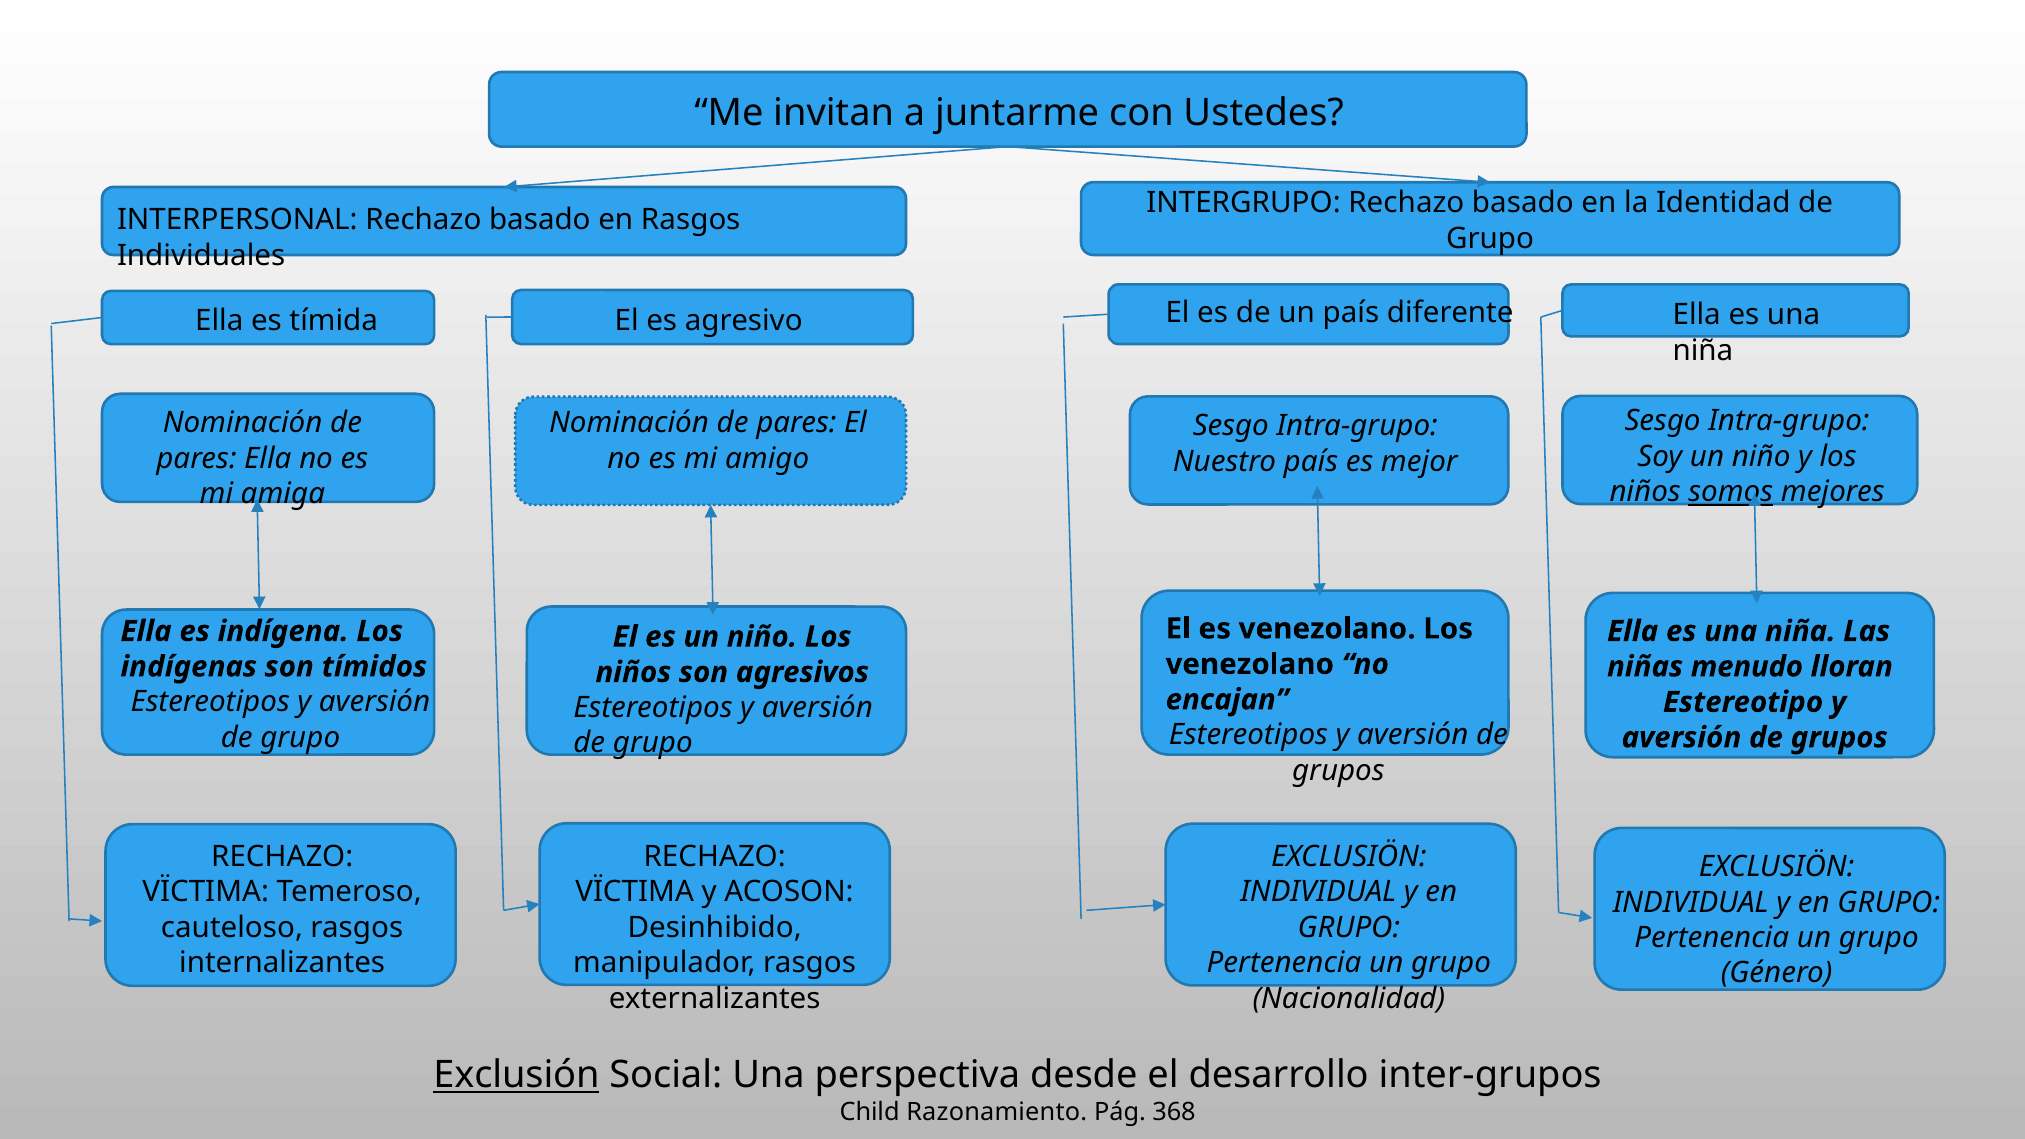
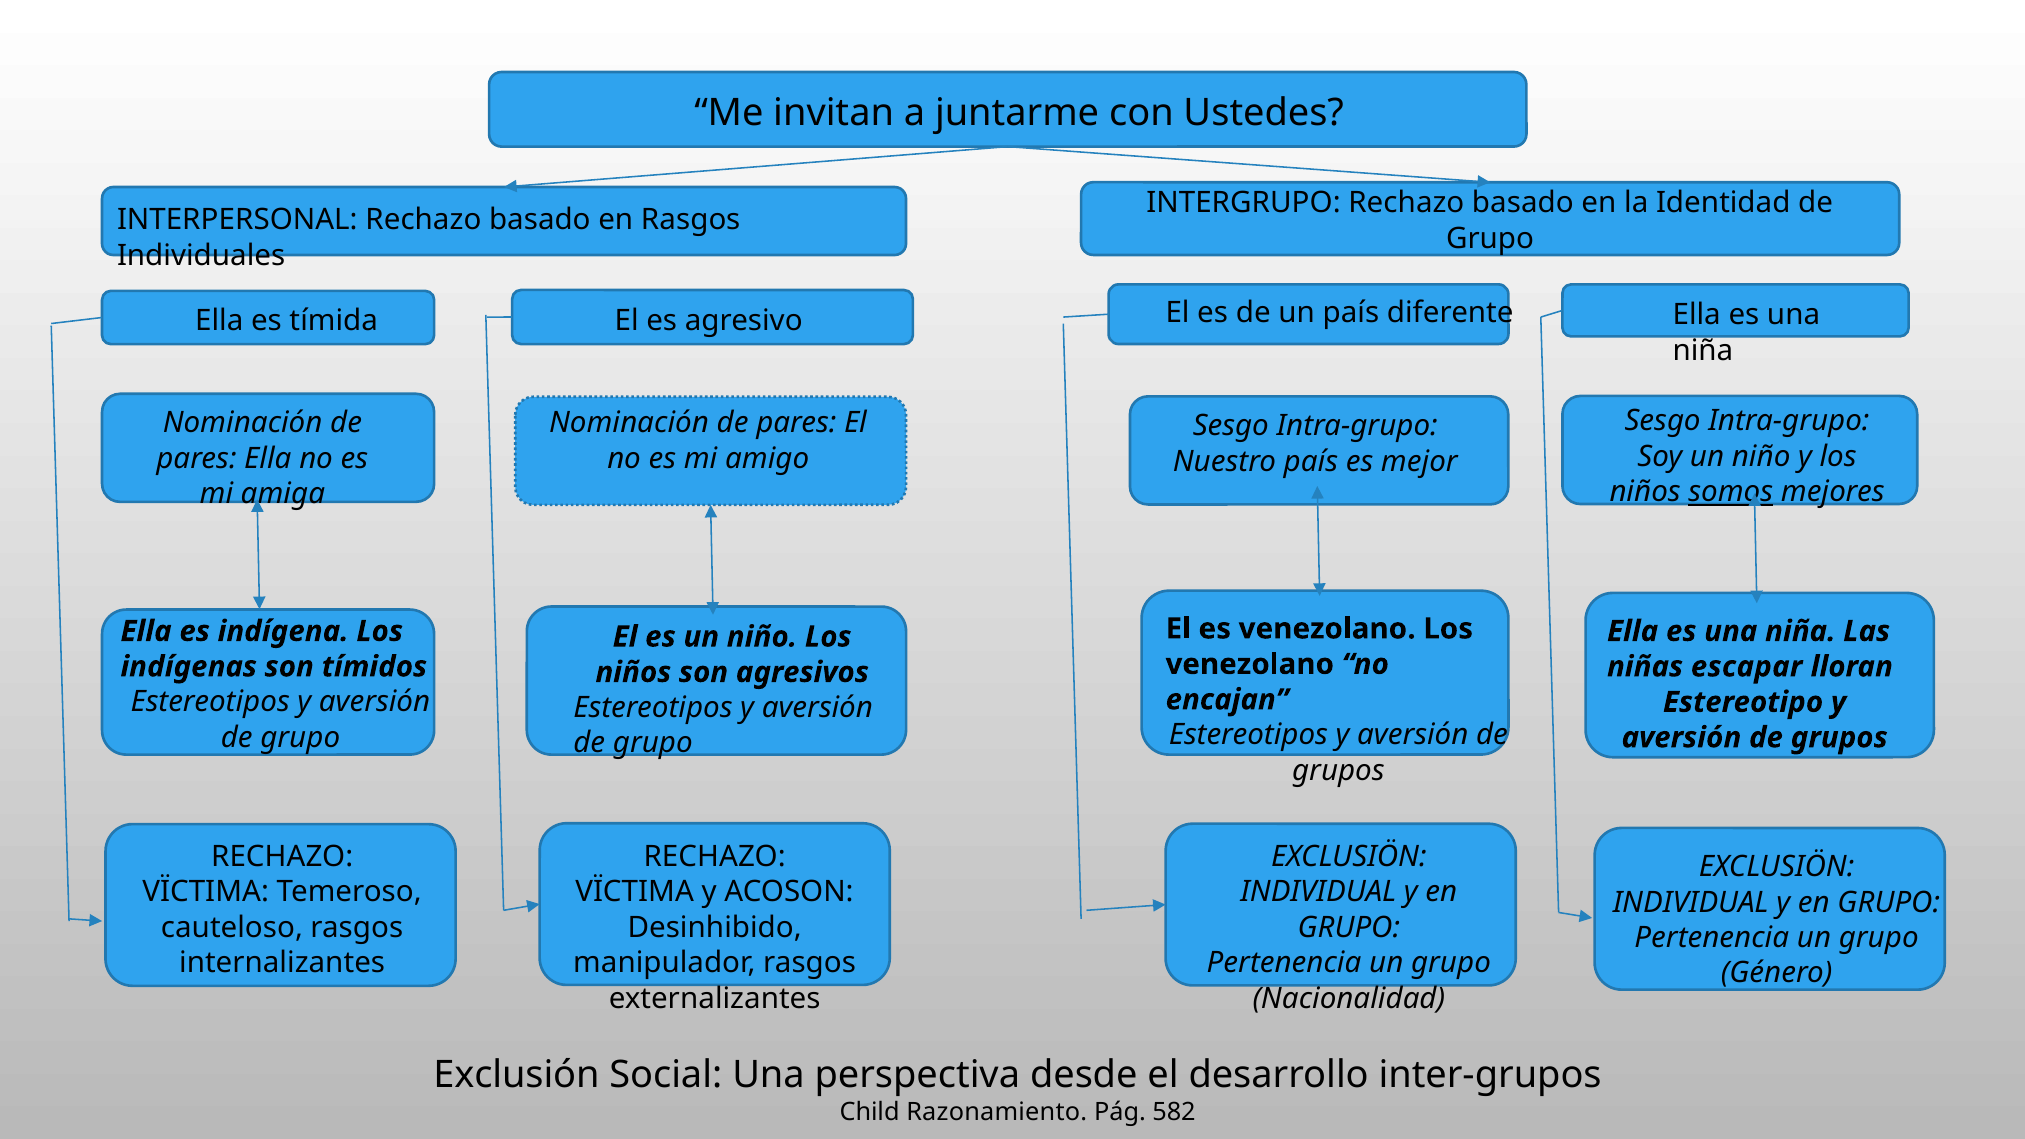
menudo: menudo -> escapar (1747, 667)
Exclusión underline: present -> none (516, 1075)
368: 368 -> 582 (1174, 1112)
